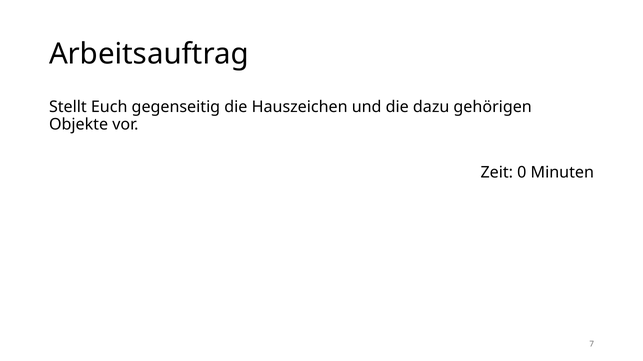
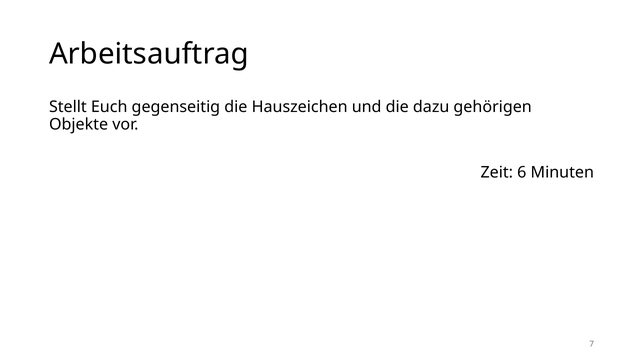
0: 0 -> 6 (522, 173)
